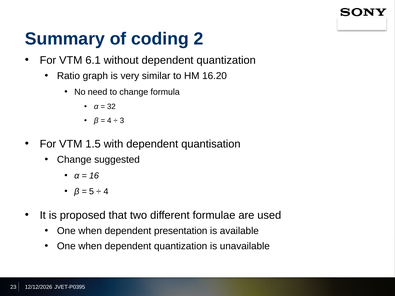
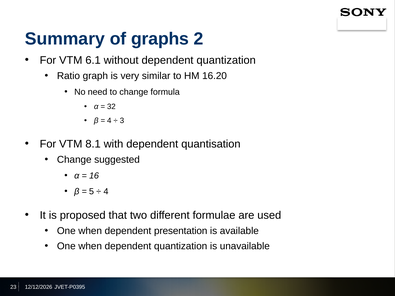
coding: coding -> graphs (160, 39)
1.5: 1.5 -> 8.1 (93, 144)
